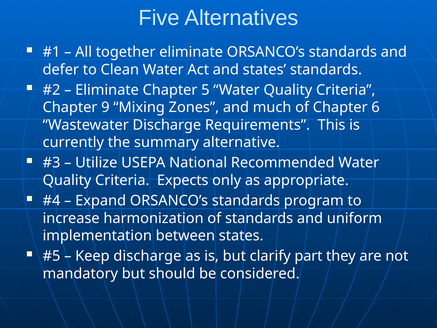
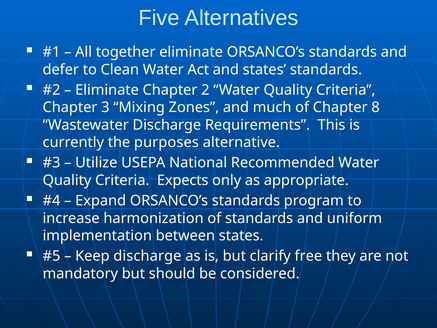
5: 5 -> 2 (205, 90)
9: 9 -> 3 (105, 107)
6: 6 -> 8 (376, 107)
summary: summary -> purposes (166, 142)
part: part -> free (308, 256)
